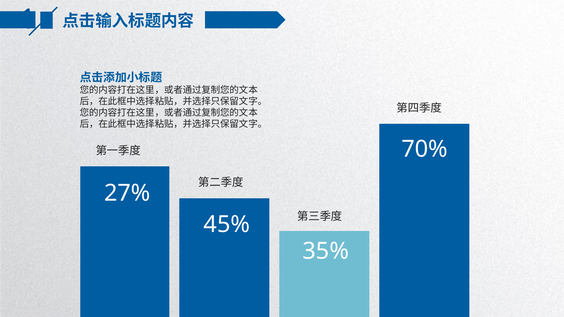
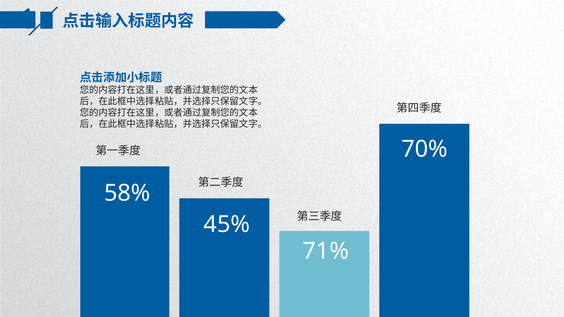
27%: 27% -> 58% (127, 193)
35%: 35% -> 71% (326, 252)
